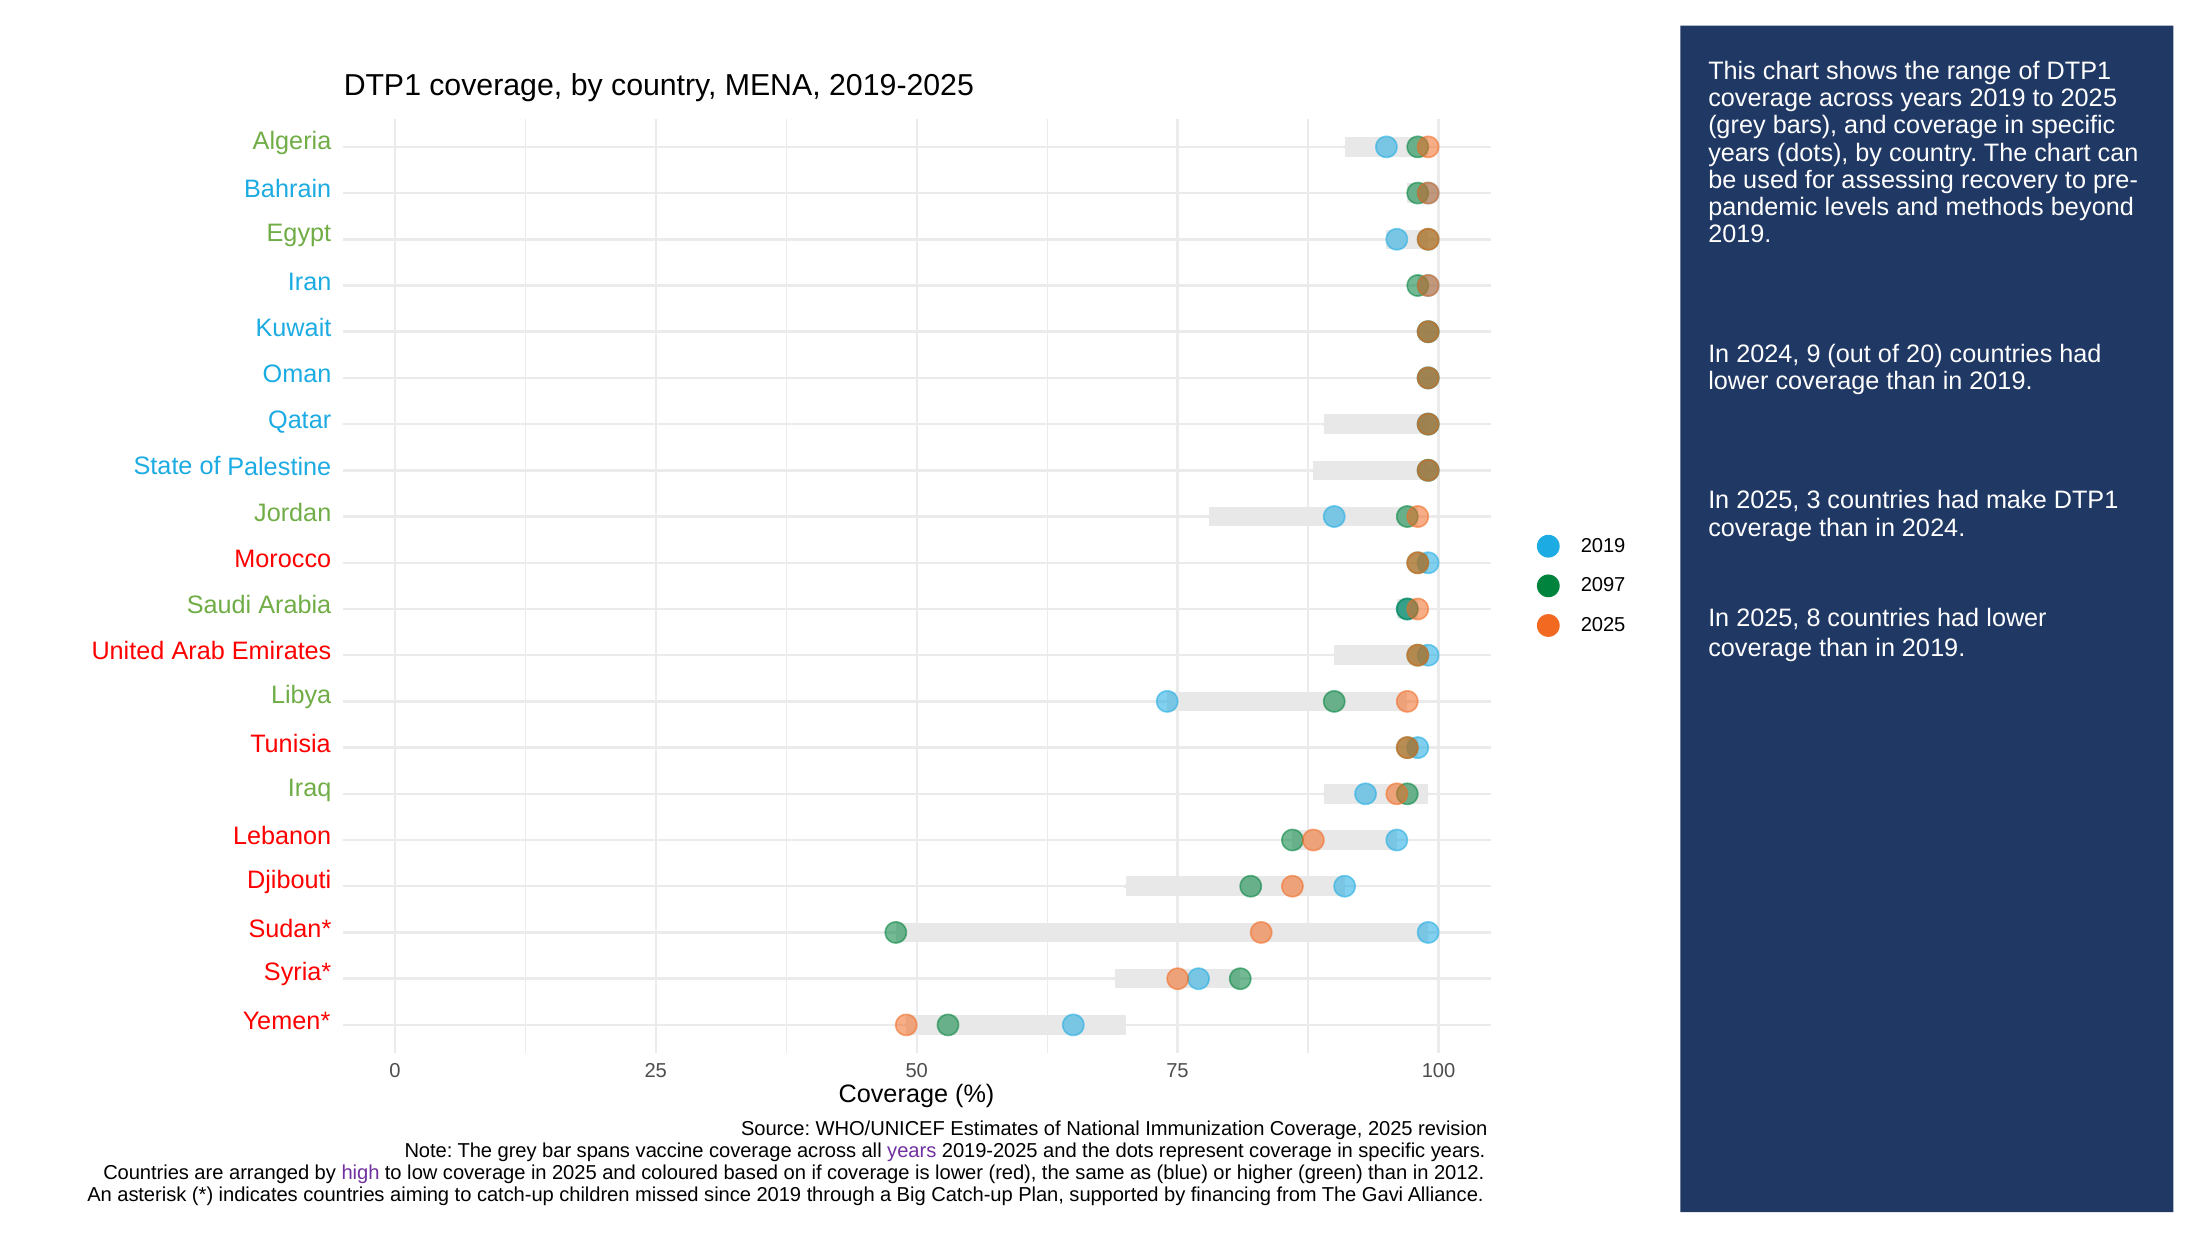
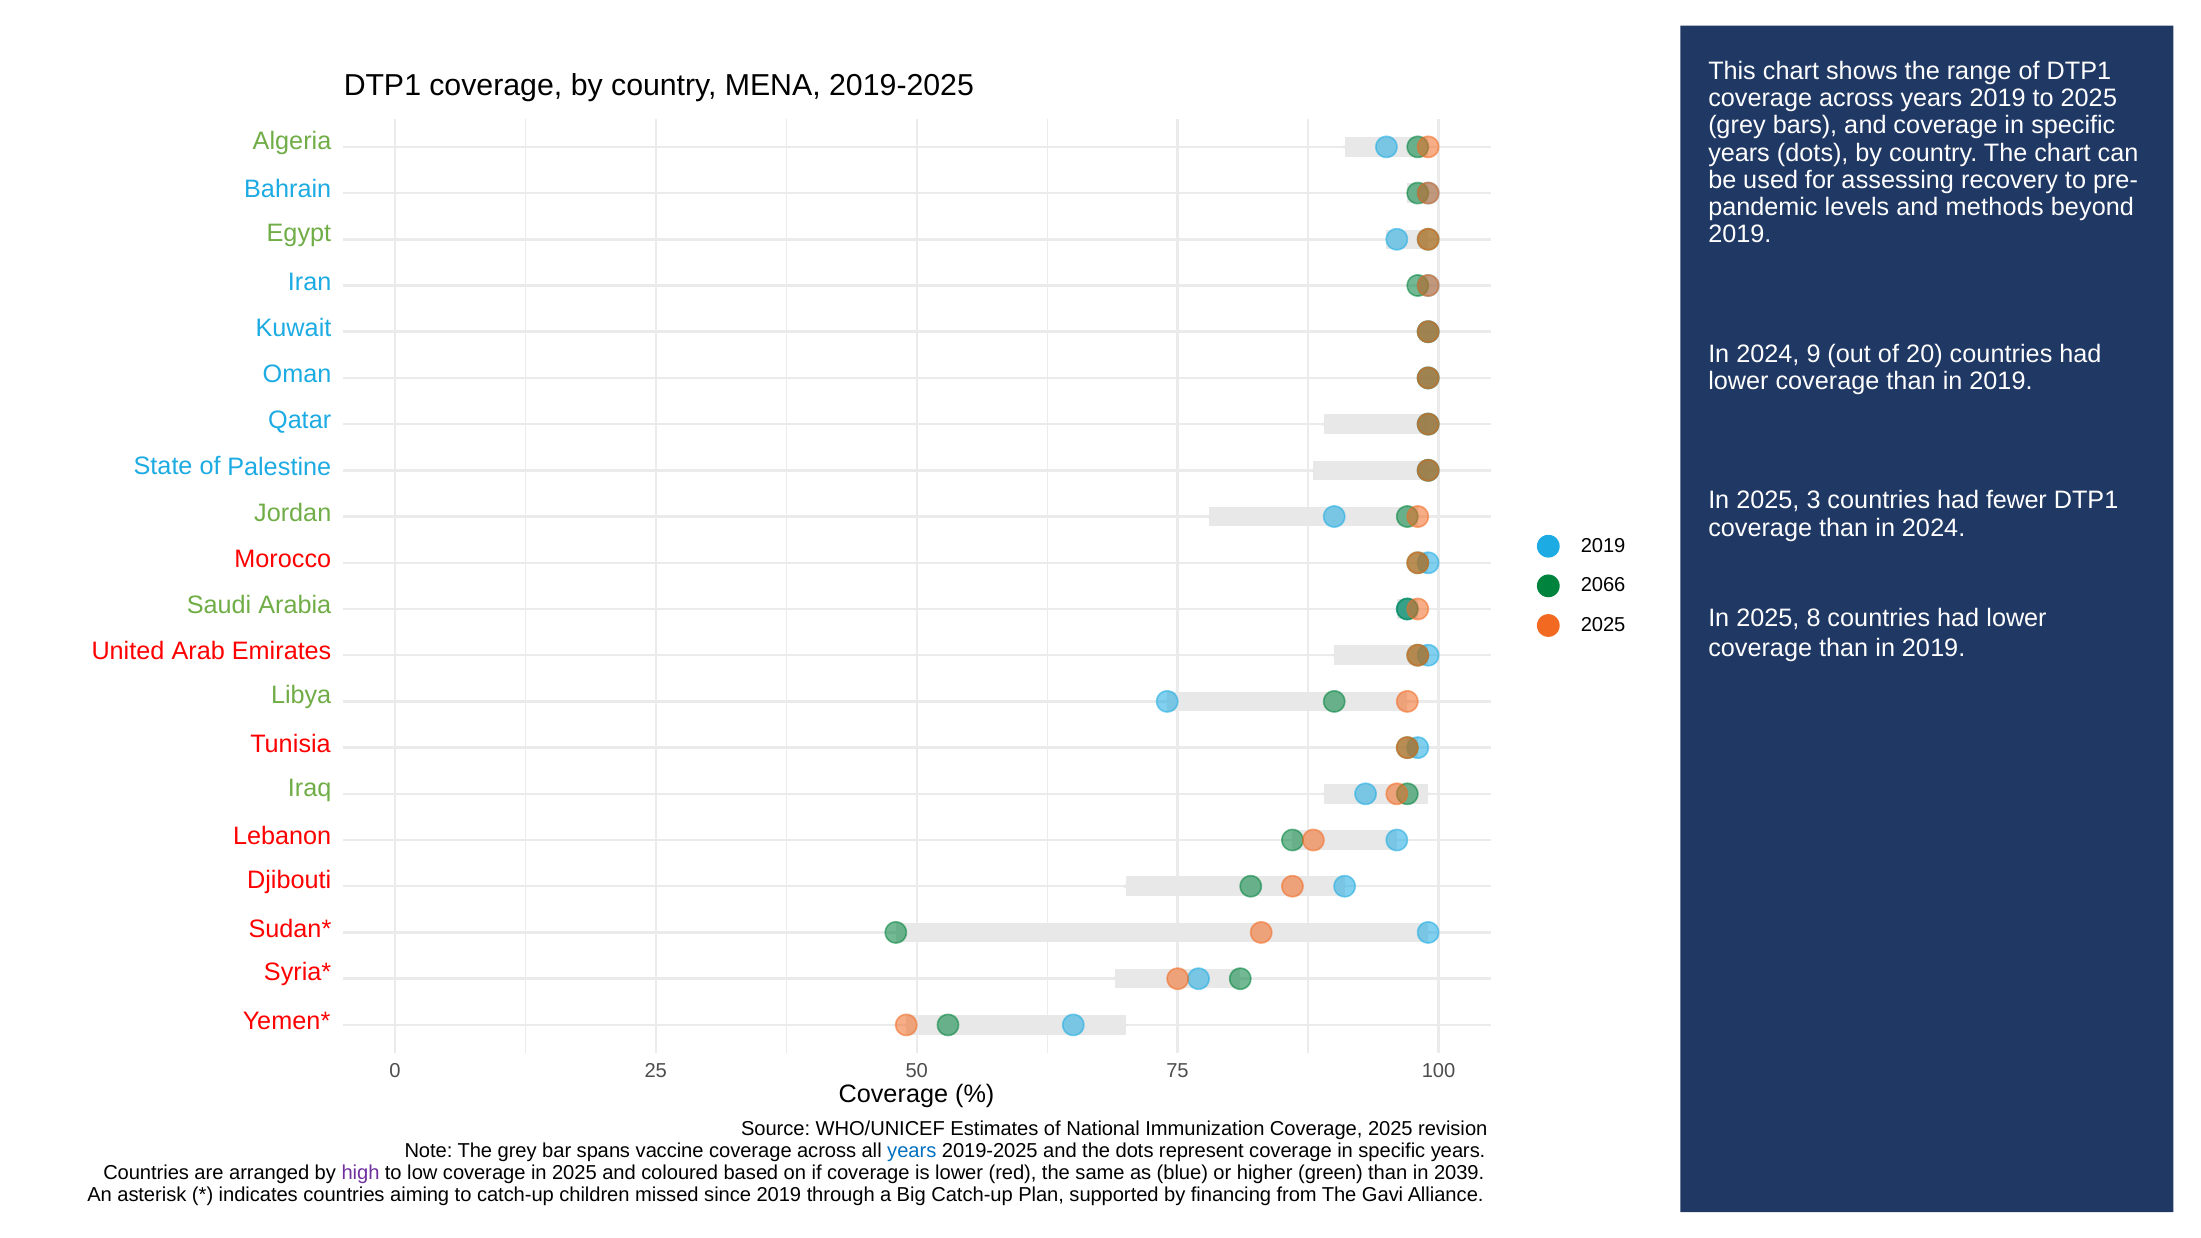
make: make -> fewer (2017, 501)
2097: 2097 -> 2066 (1603, 585)
years colour: purple -> blue (912, 1151)
2012: 2012 -> 2039 (1459, 1173)
